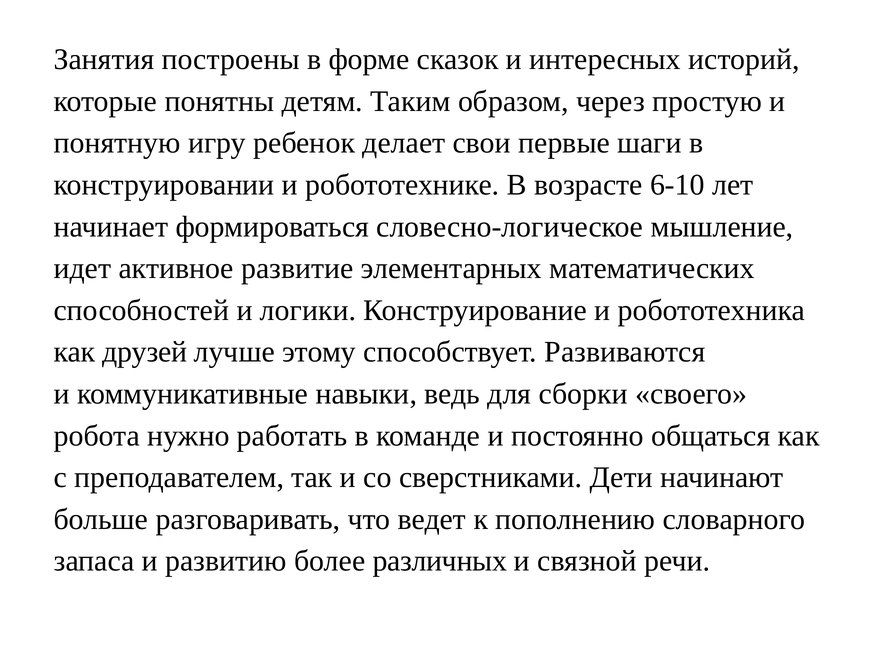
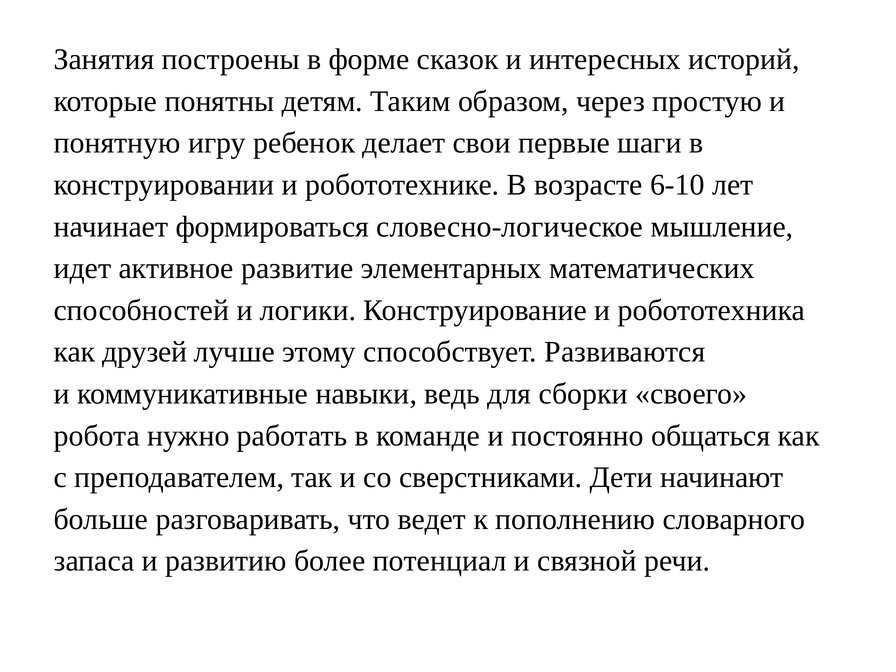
различных: различных -> потенциал (440, 561)
